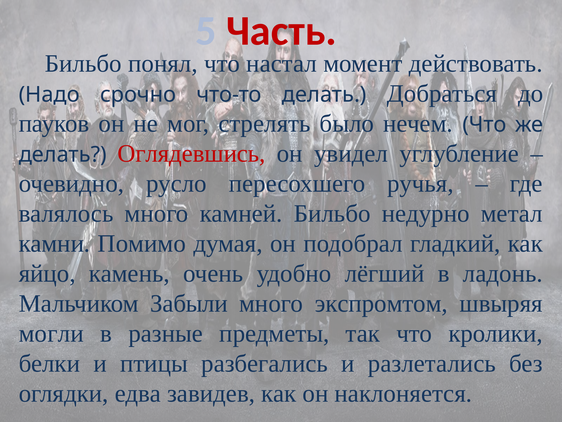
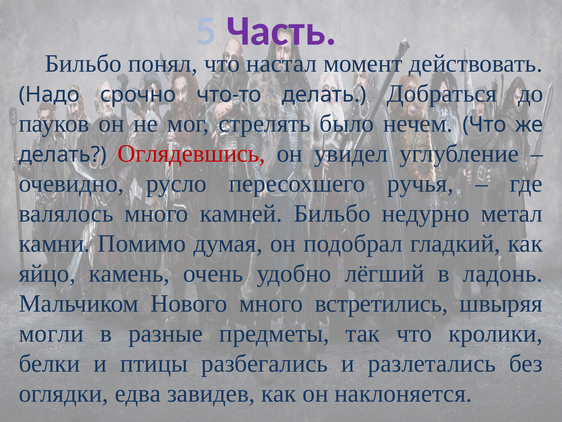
Часть colour: red -> purple (281, 31)
Забыли: Забыли -> Нового (189, 303)
экспромтом: экспромтом -> встретились (381, 303)
